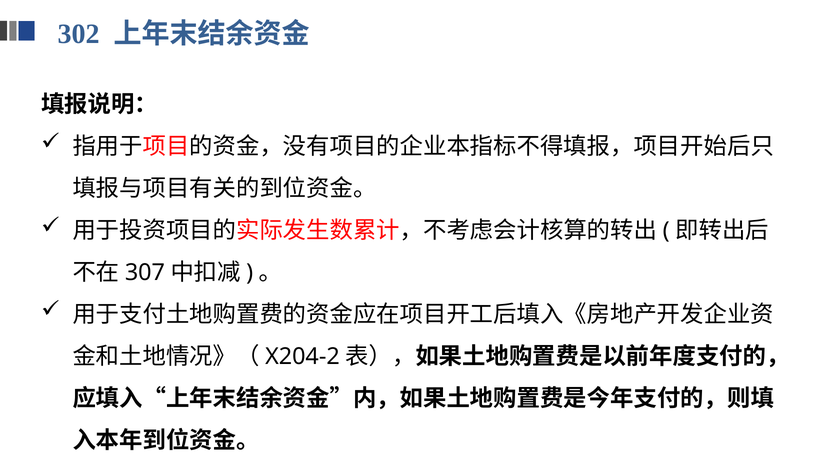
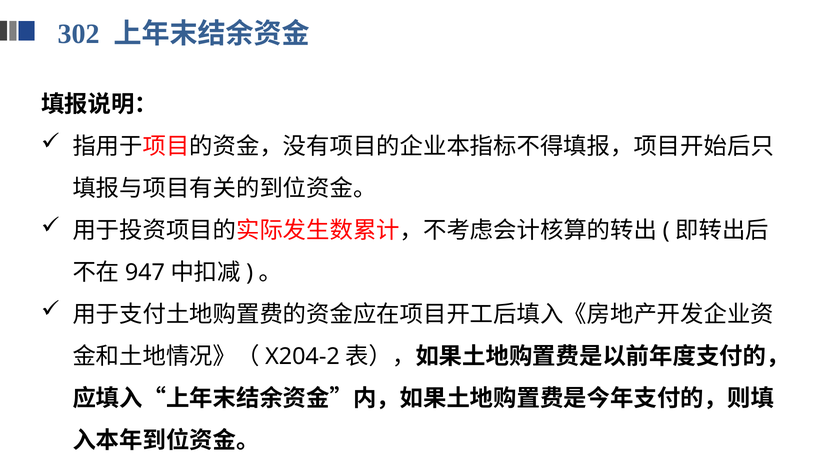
307: 307 -> 947 (145, 273)
